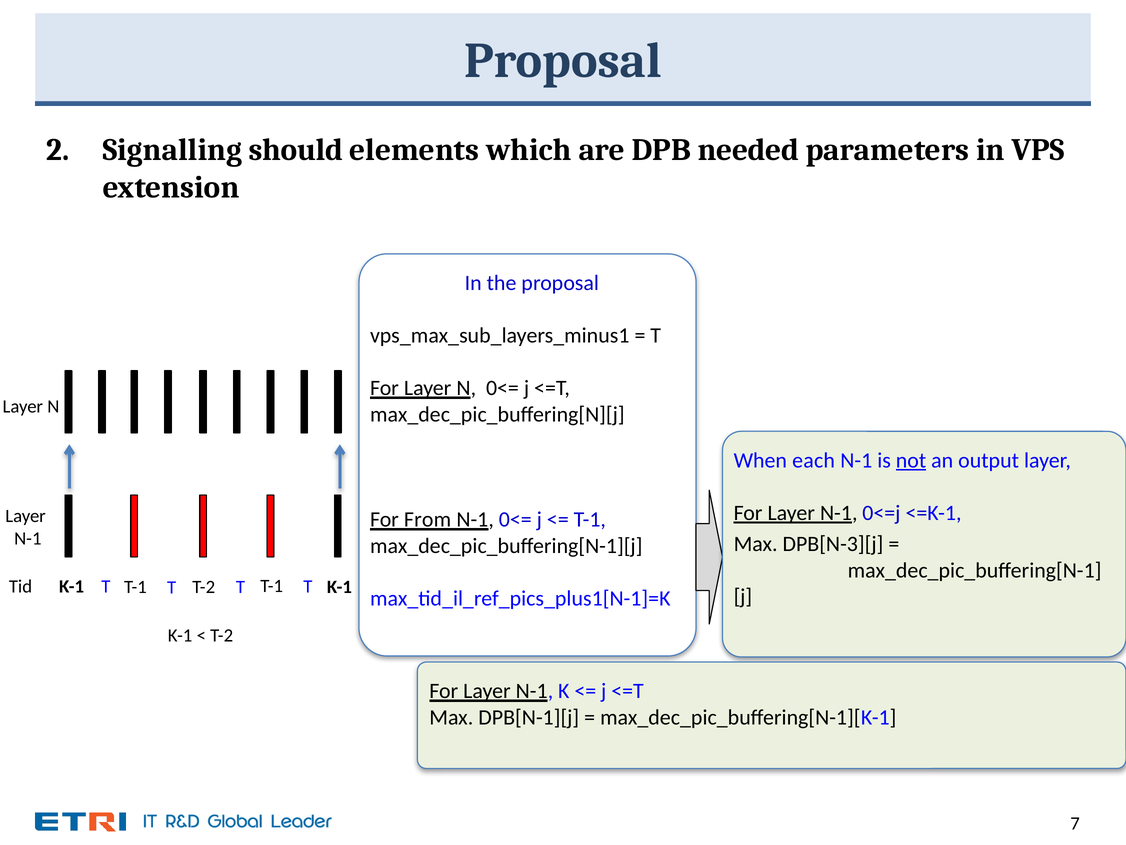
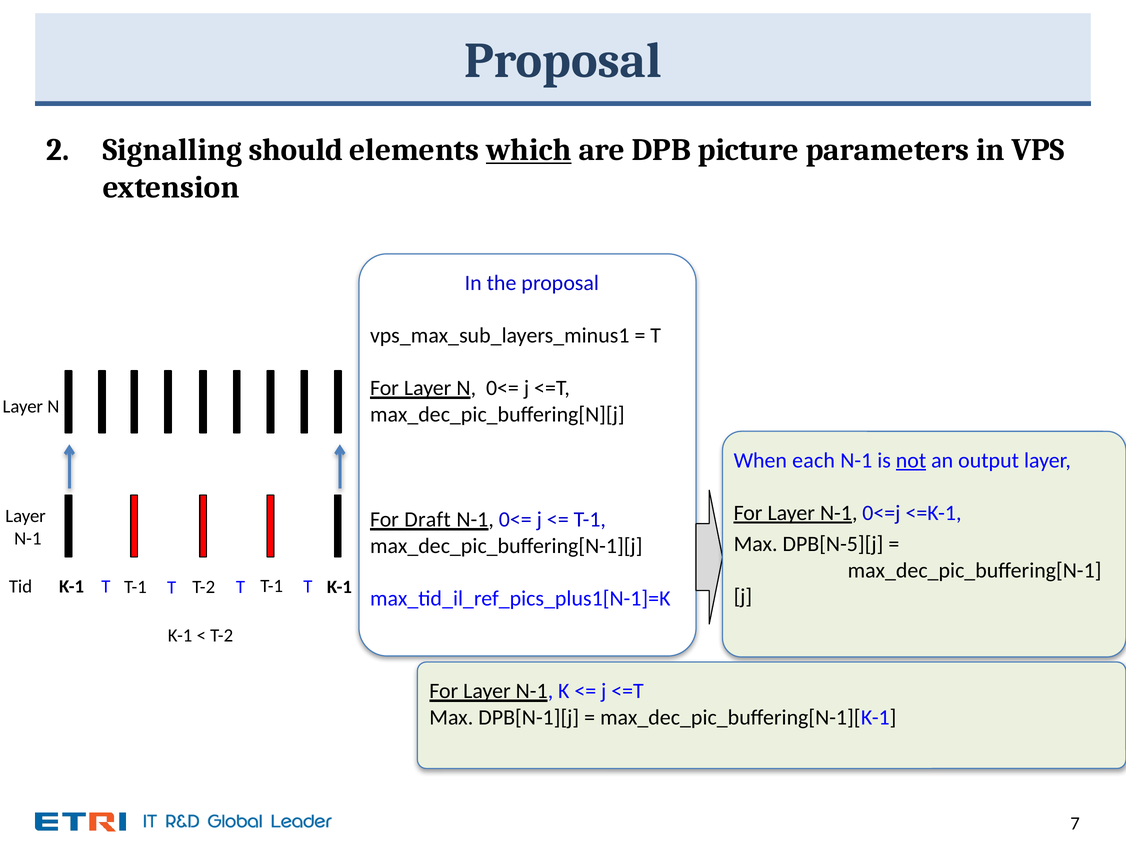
which underline: none -> present (529, 150)
needed: needed -> picture (748, 150)
From: From -> Draft (428, 519)
DPB[N-3][j: DPB[N-3][j -> DPB[N-5][j (833, 544)
